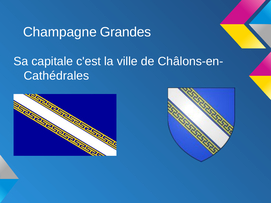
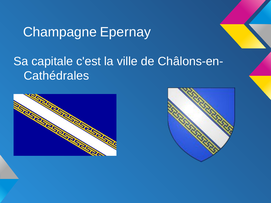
Grandes: Grandes -> Epernay (125, 32)
